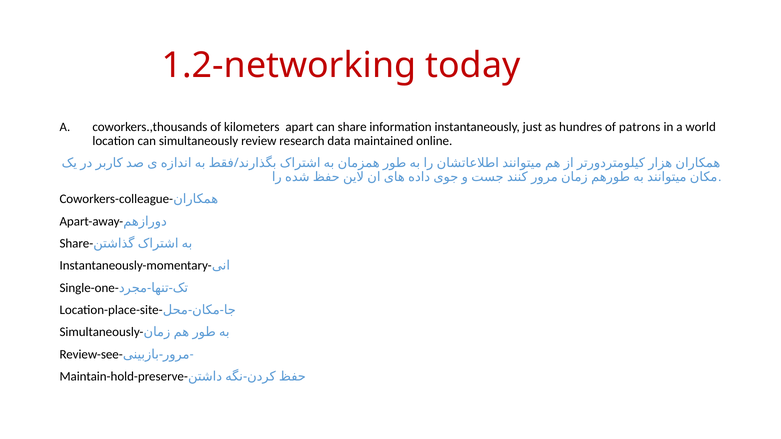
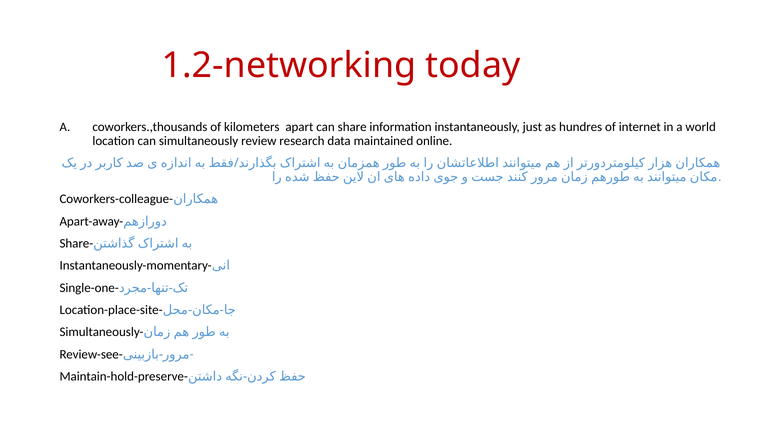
patrons: patrons -> internet (640, 127)
